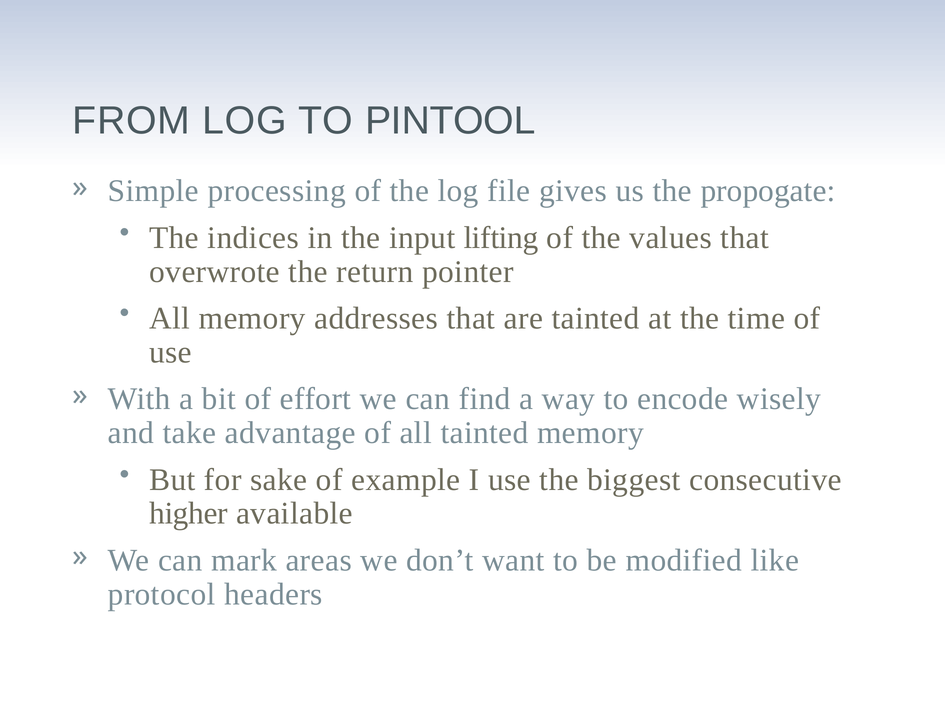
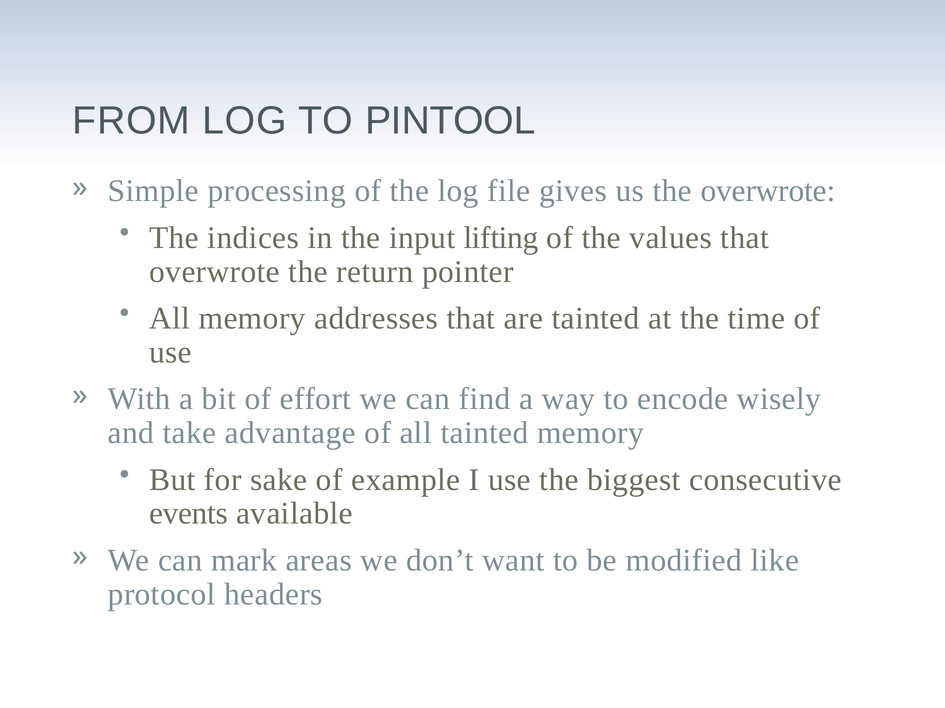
the propogate: propogate -> overwrote (768, 191)
higher: higher -> events (189, 514)
